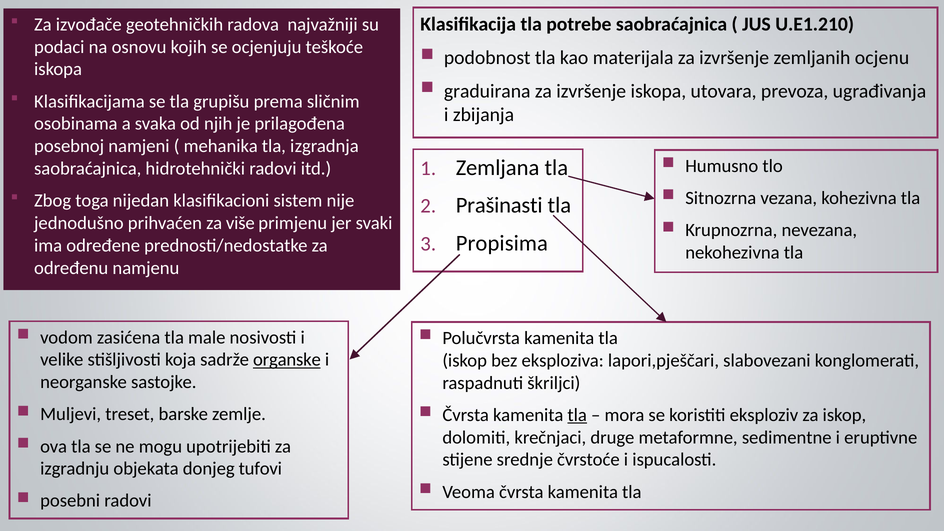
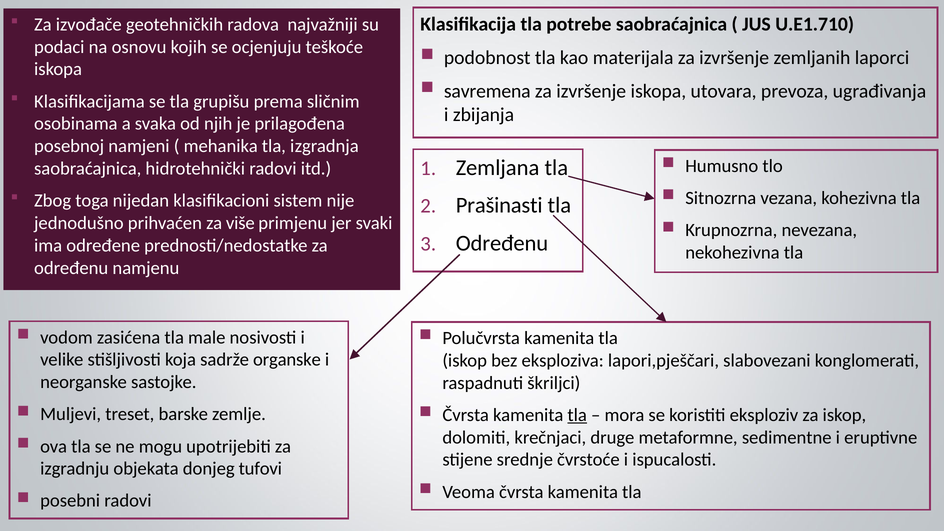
U.E1.210: U.E1.210 -> U.E1.710 (815, 24)
ocjenu: ocjenu -> laporci (882, 58)
graduirana: graduirana -> savremena (487, 91)
Propisima: Propisima -> Određenu (502, 243)
organske underline: present -> none (287, 360)
